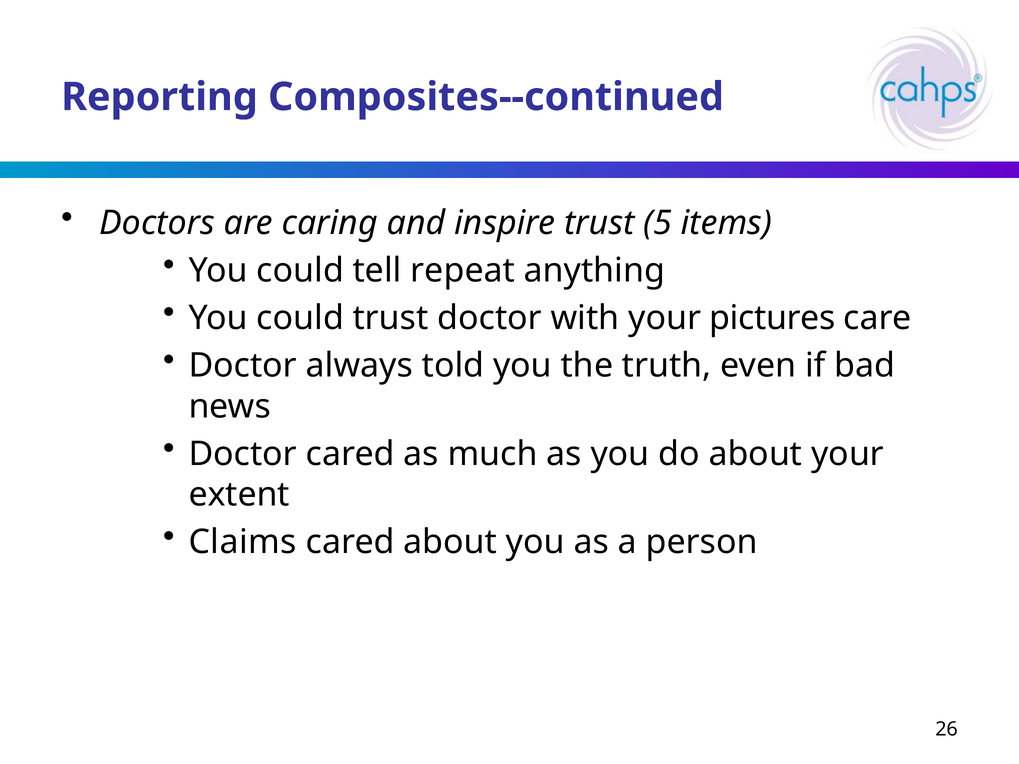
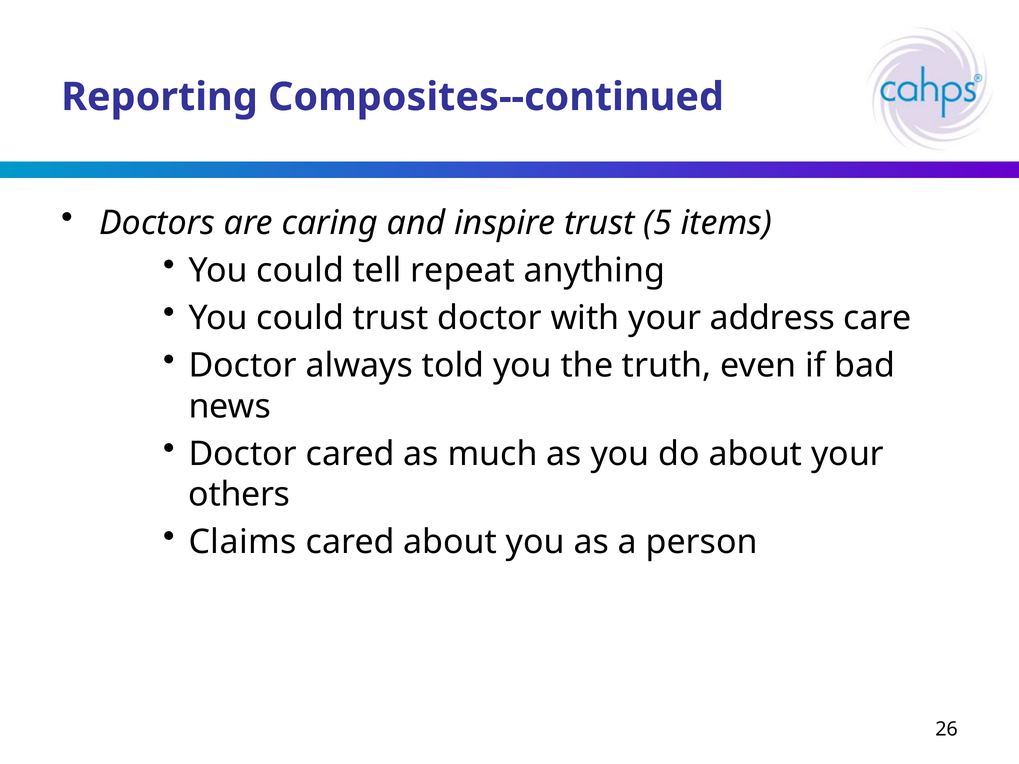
pictures: pictures -> address (772, 318)
extent: extent -> others (239, 495)
